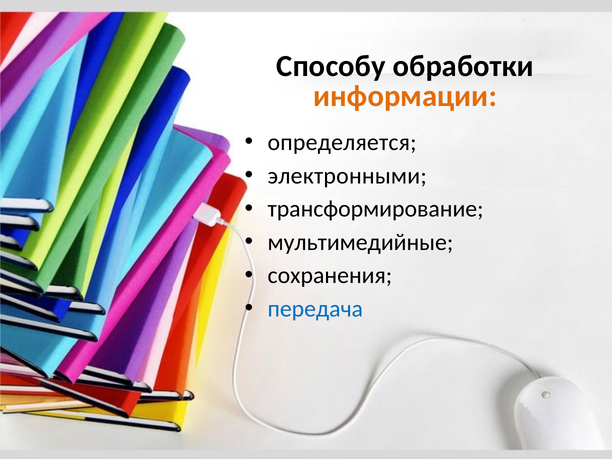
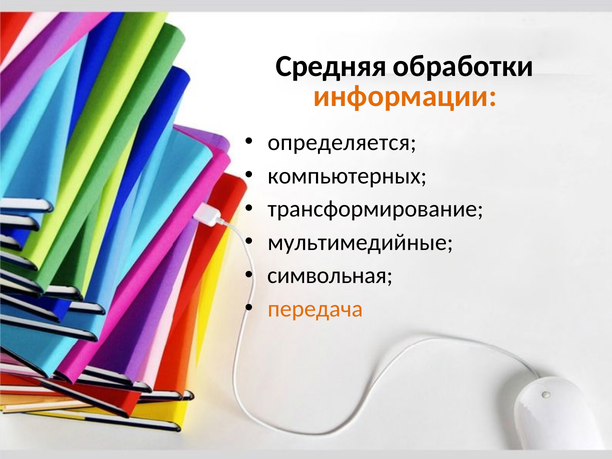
Способу: Способу -> Средняя (331, 66)
электронными: электронными -> компьютерных (347, 176)
сохранения: сохранения -> символьная (330, 276)
передача colour: blue -> orange (315, 309)
